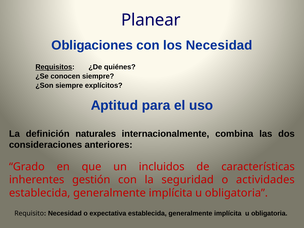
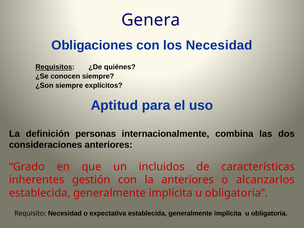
Planear: Planear -> Genera (151, 20)
naturales: naturales -> personas (96, 134)
la seguridad: seguridad -> anteriores (188, 180)
actividades: actividades -> alcanzarlos (265, 180)
